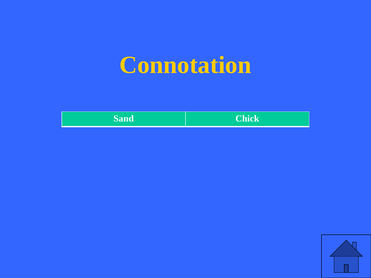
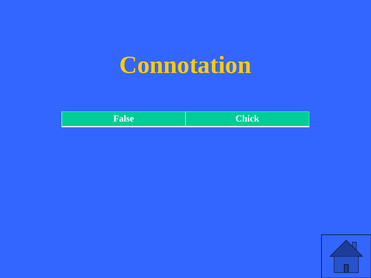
Sand: Sand -> False (124, 119)
